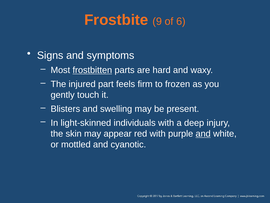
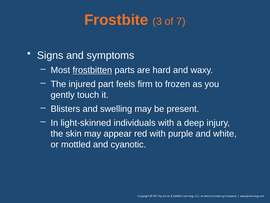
9: 9 -> 3 (157, 21)
6: 6 -> 7 (181, 21)
and underline: present -> none (203, 133)
